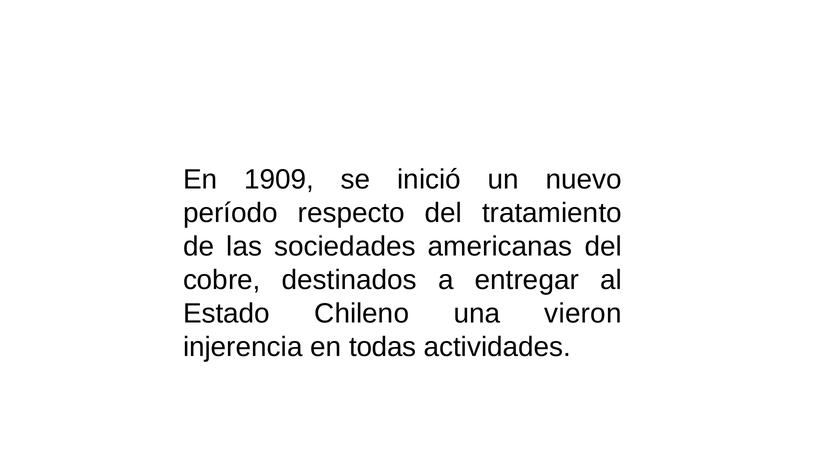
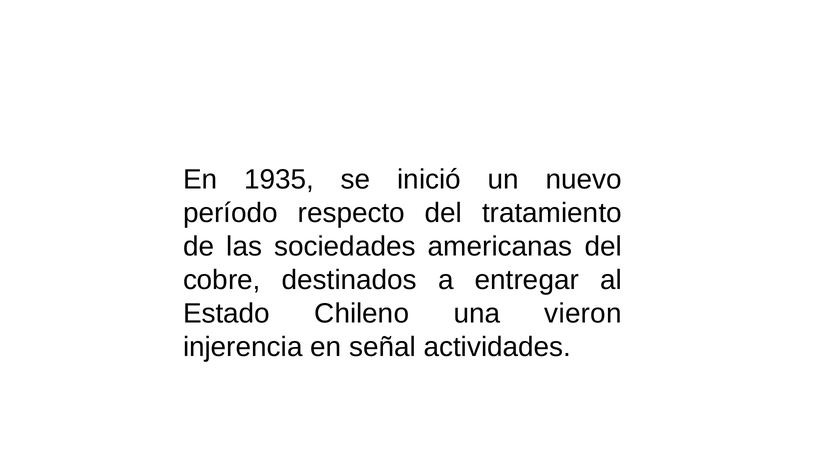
1909: 1909 -> 1935 (279, 180)
todas: todas -> señal (383, 347)
